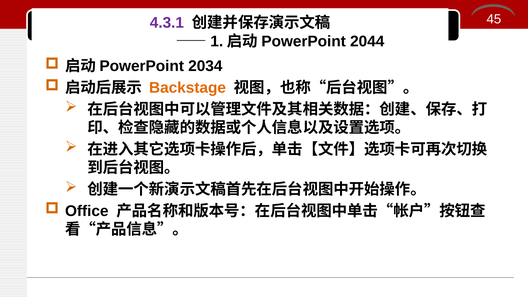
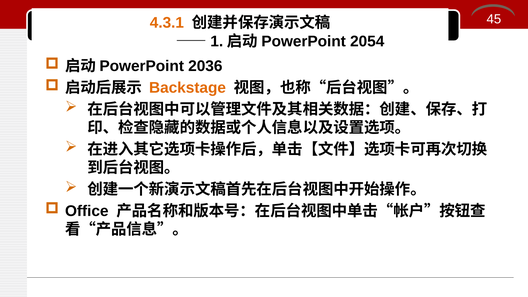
4.3.1 colour: purple -> orange (167, 23)
2044: 2044 -> 2054 (367, 41)
2034: 2034 -> 2036 (205, 66)
